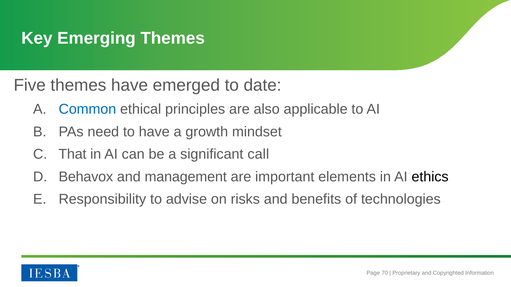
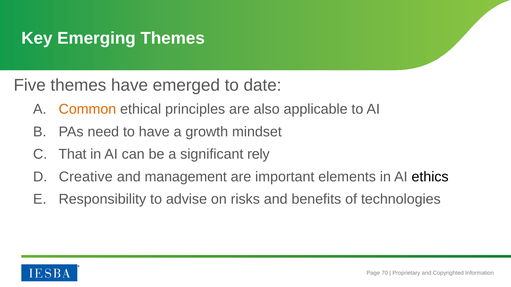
Common colour: blue -> orange (87, 109)
call: call -> rely (258, 154)
Behavox: Behavox -> Creative (86, 177)
